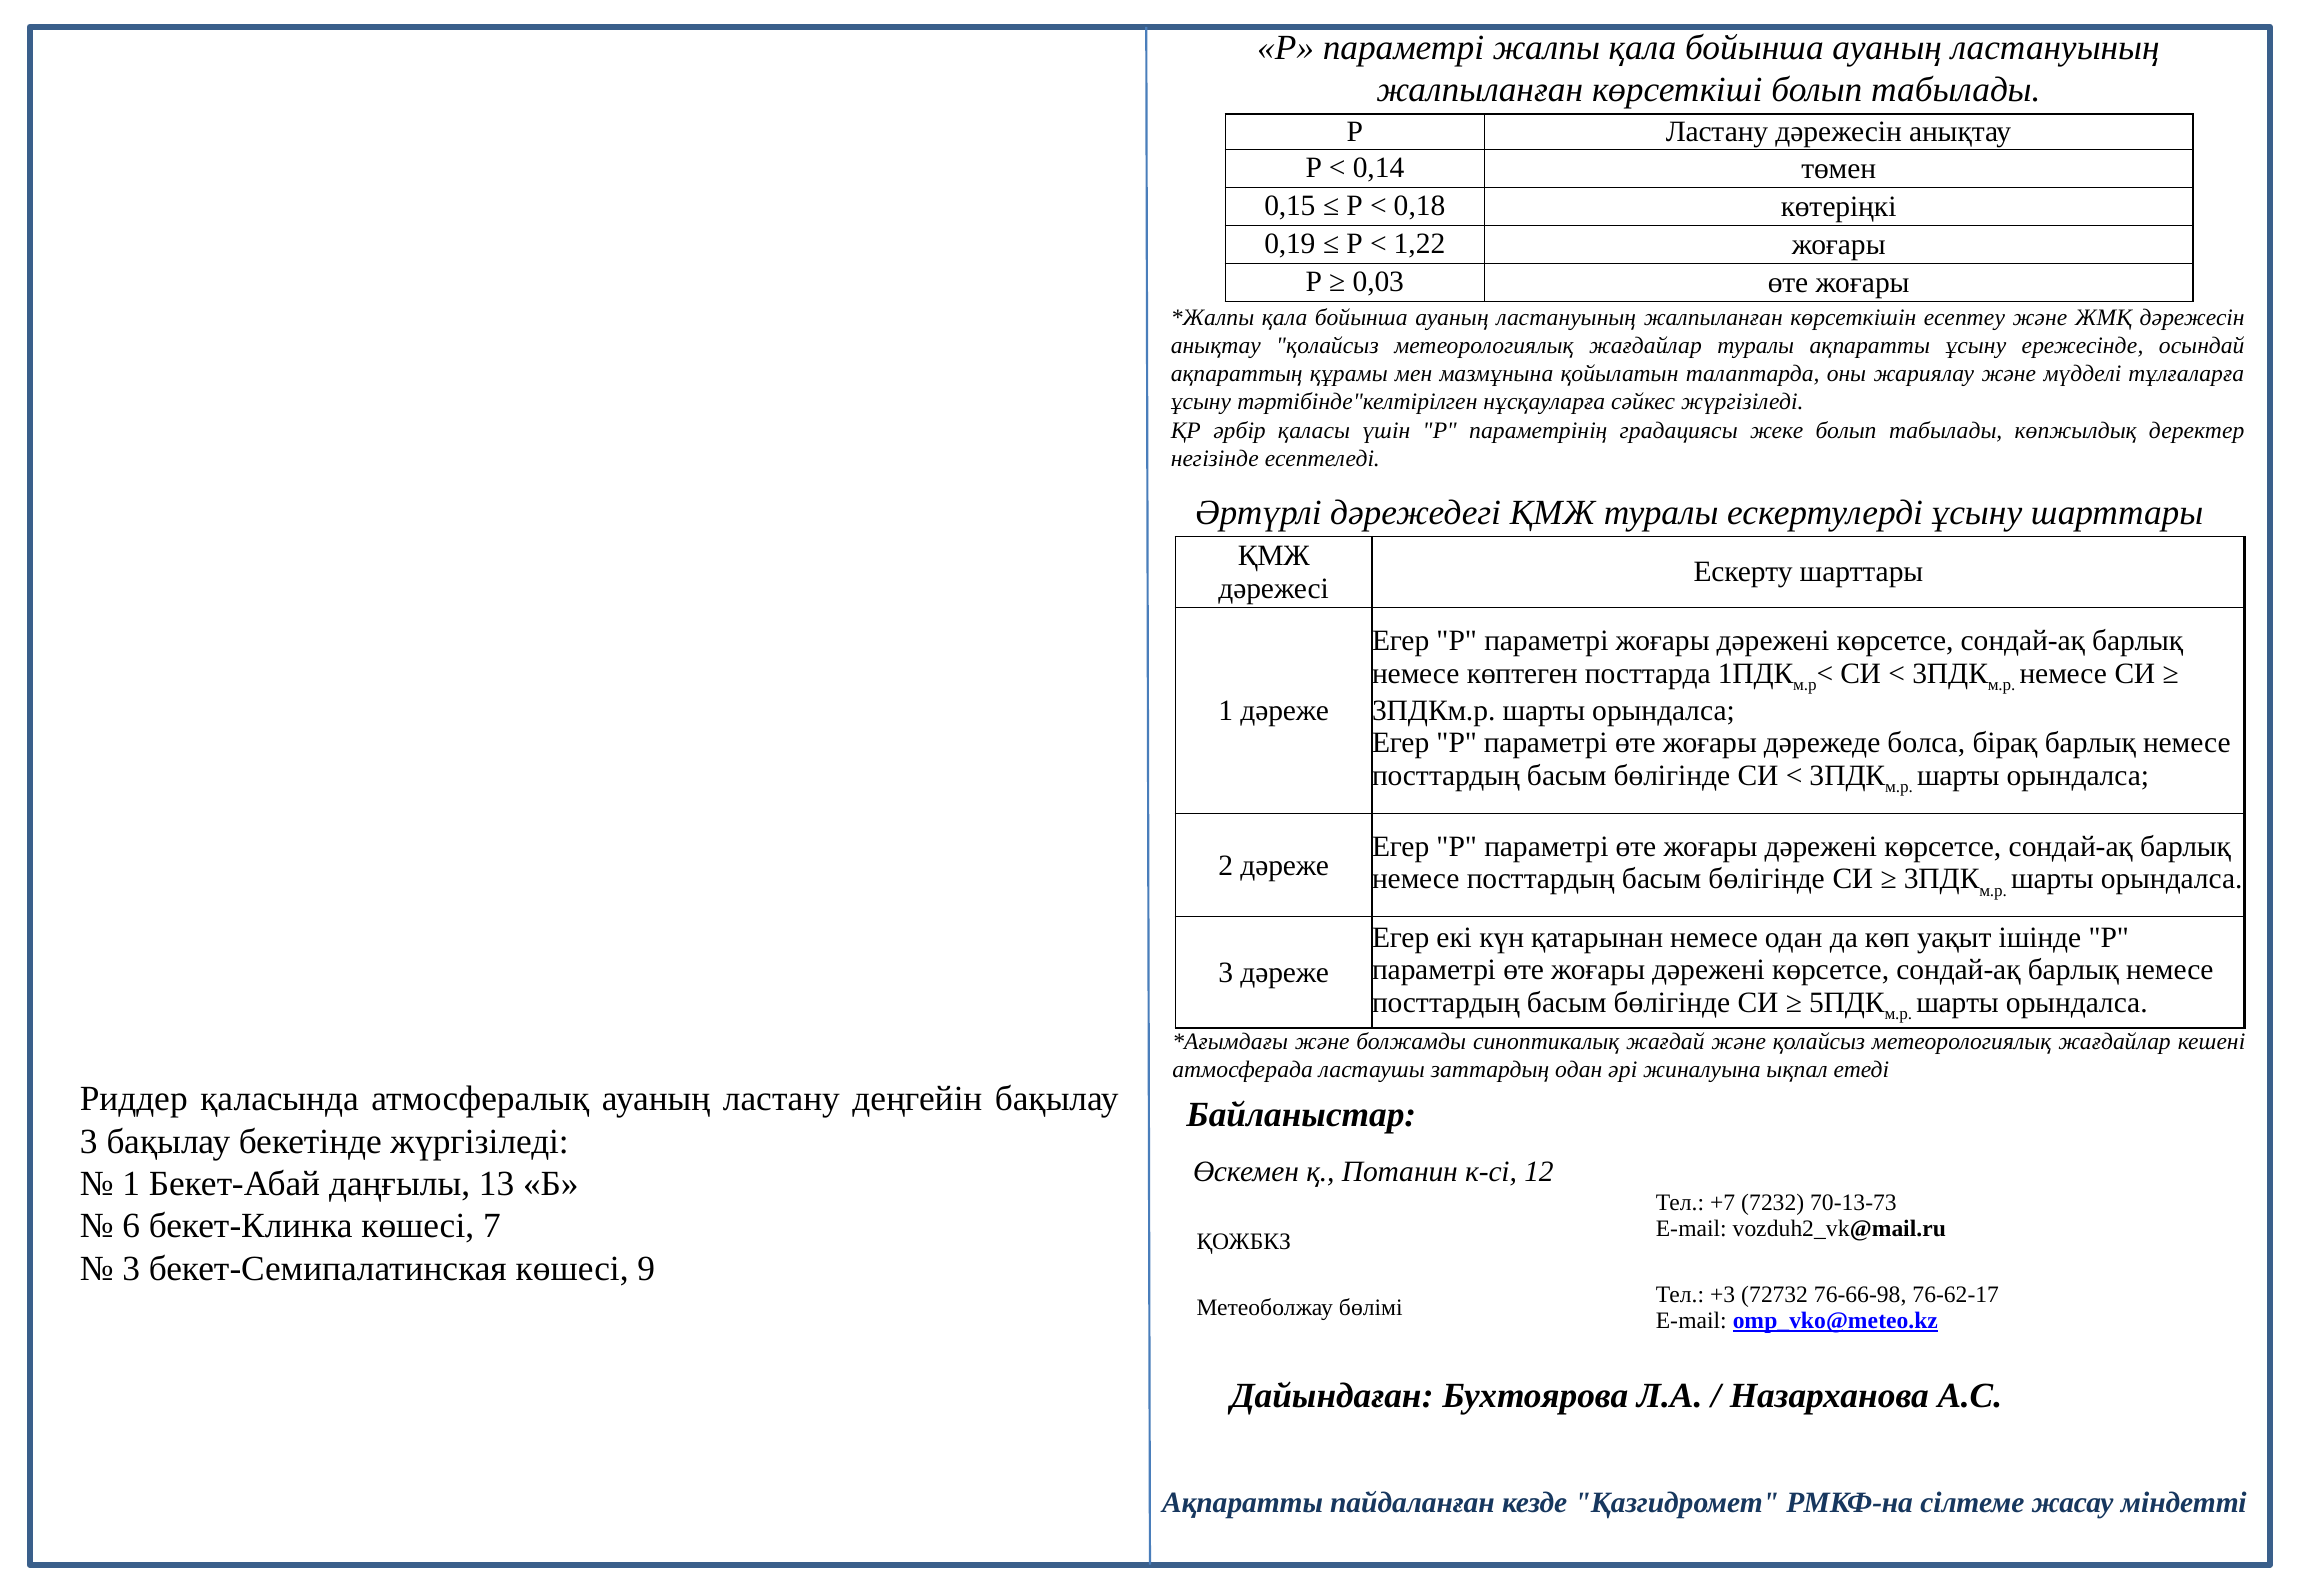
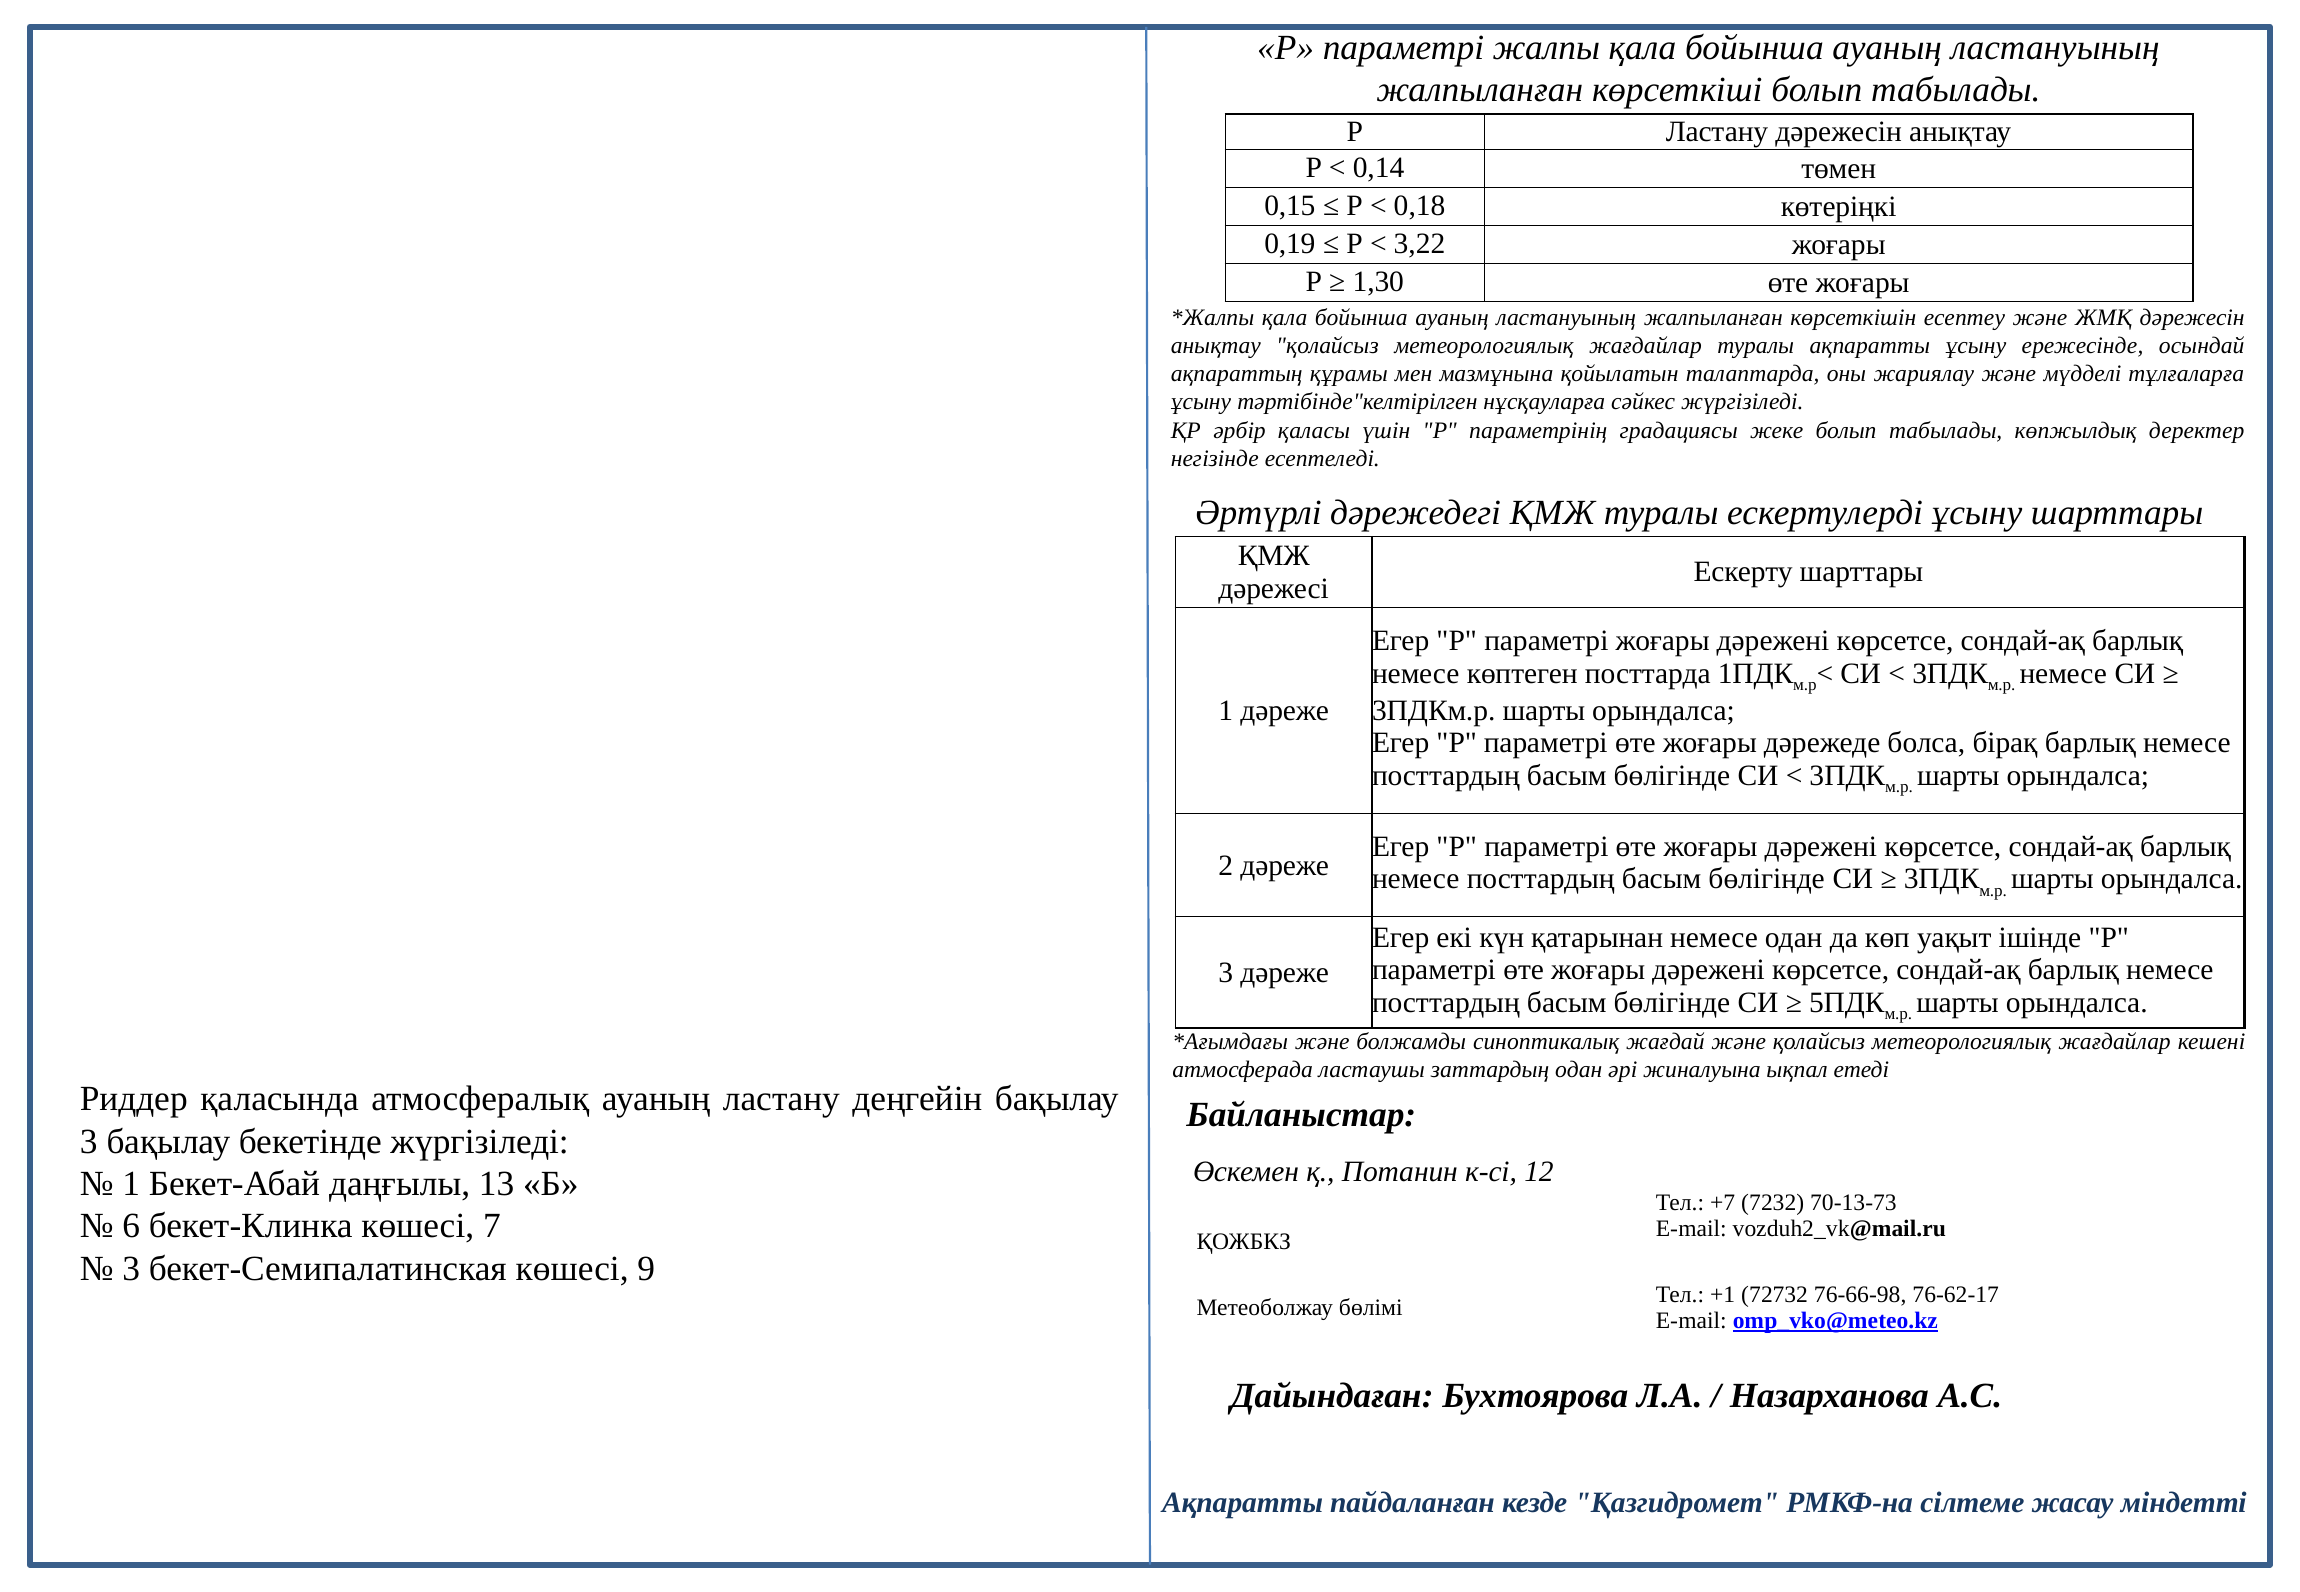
1,22: 1,22 -> 3,22 (1419, 244)
0,03: 0,03 -> 1,30 (1378, 282)
+3: +3 -> +1 (1723, 1295)
